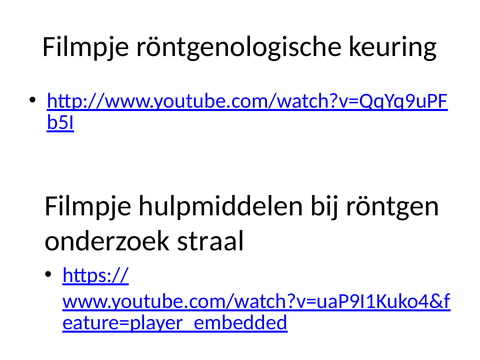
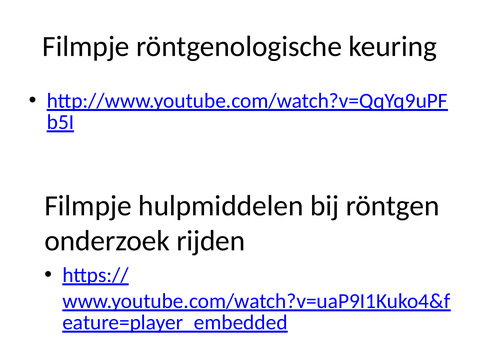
straal: straal -> rijden (211, 241)
